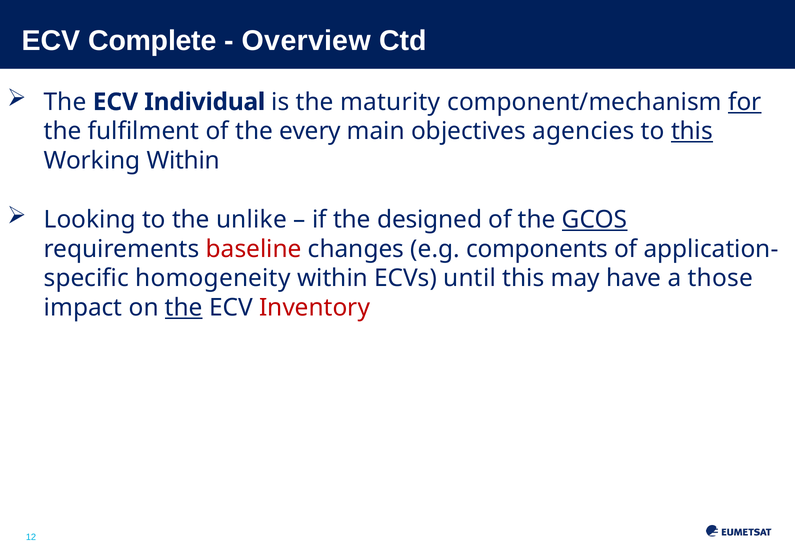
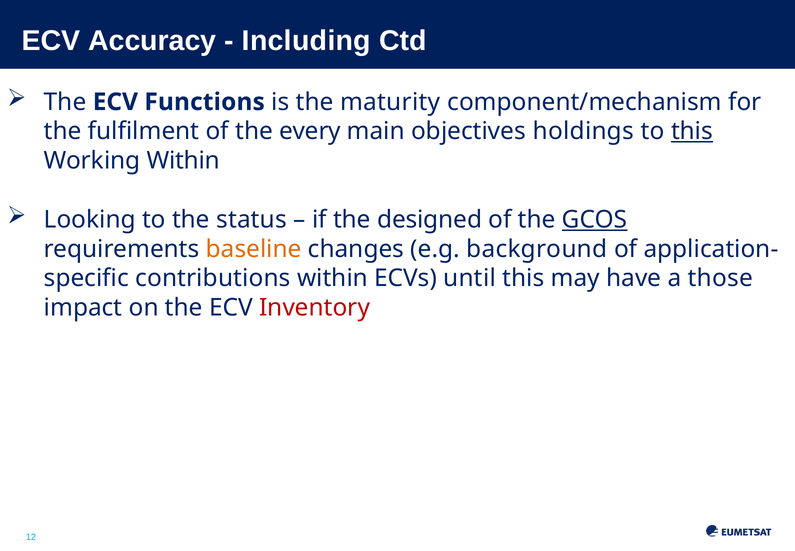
Complete: Complete -> Accuracy (152, 41)
Overview: Overview -> Including (306, 41)
Individual: Individual -> Functions (205, 102)
for underline: present -> none (745, 102)
agencies: agencies -> holdings (583, 131)
unlike: unlike -> status (252, 219)
baseline colour: red -> orange (254, 249)
components: components -> background (537, 249)
homogeneity: homogeneity -> contributions (213, 278)
the underline: present -> none (184, 307)
